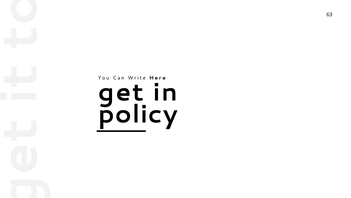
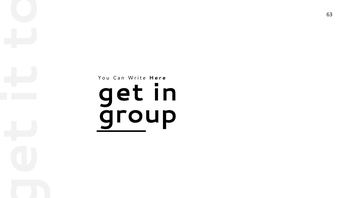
policy: policy -> group (138, 114)
